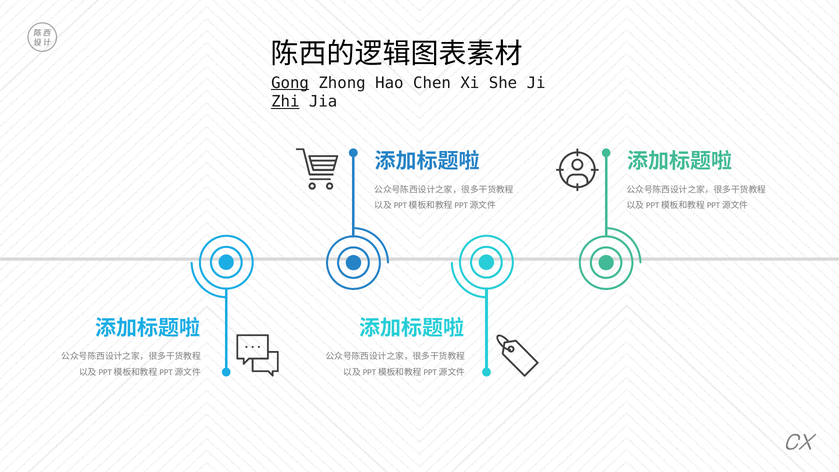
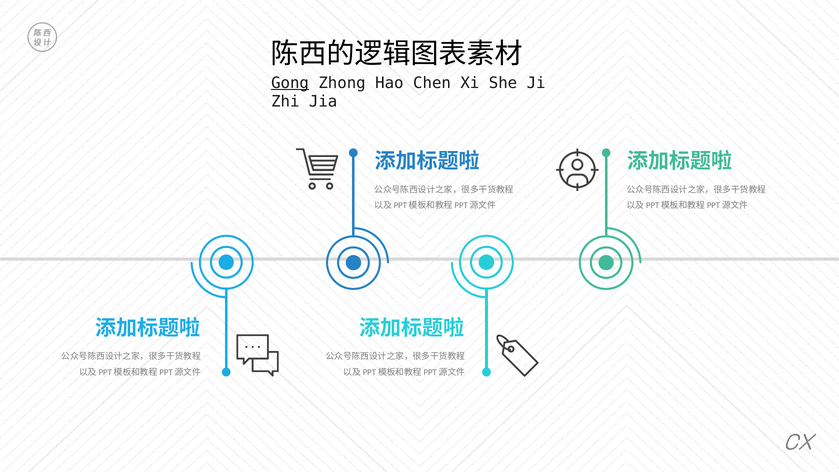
Zhi underline: present -> none (285, 102)
